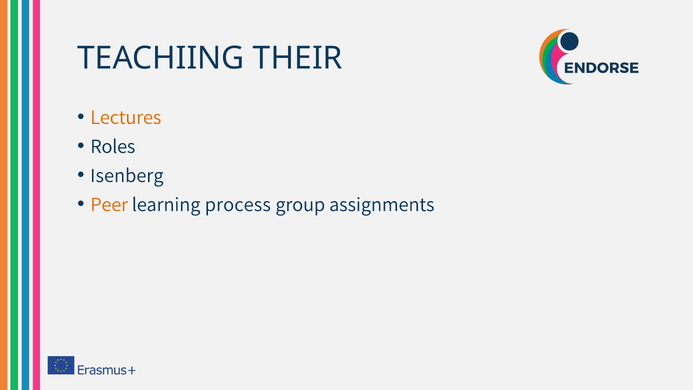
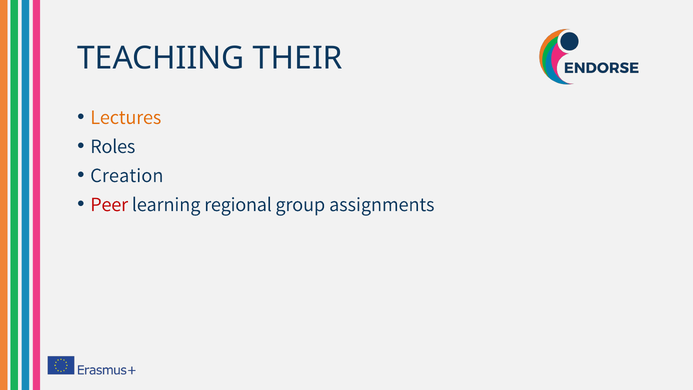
Isenberg: Isenberg -> Creation (127, 175)
Peer colour: orange -> red (109, 204)
process: process -> regional (238, 204)
